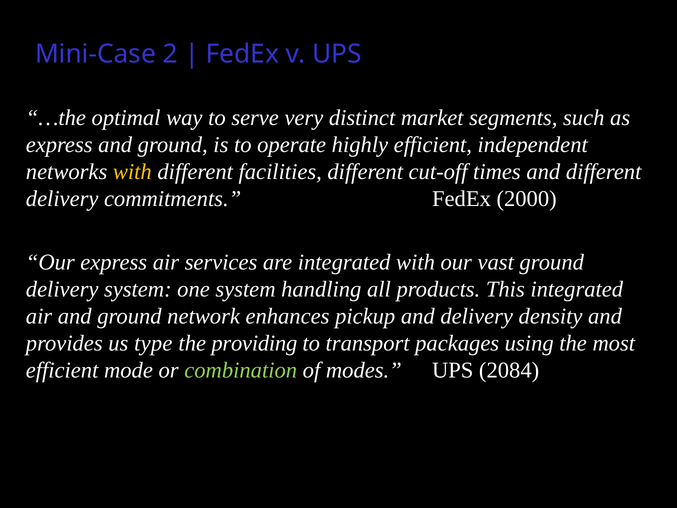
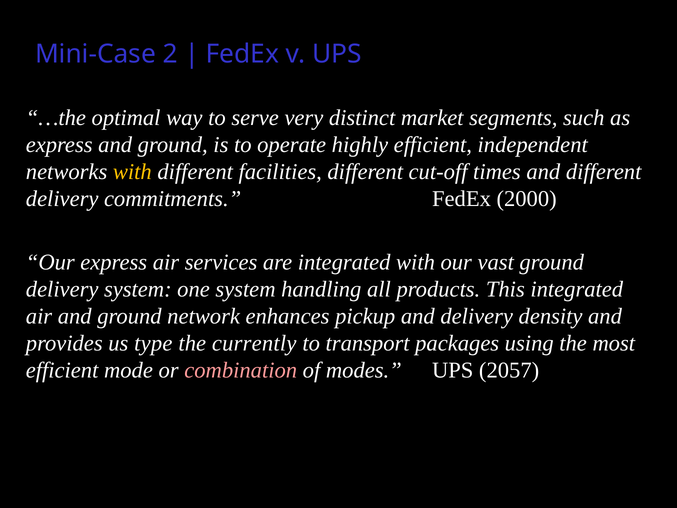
providing: providing -> currently (254, 343)
combination colour: light green -> pink (241, 370)
2084: 2084 -> 2057 (509, 370)
